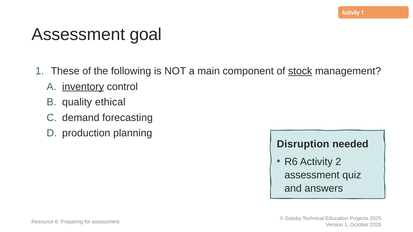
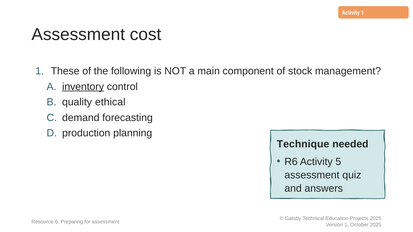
goal: goal -> cost (146, 35)
stock underline: present -> none (300, 71)
Disruption: Disruption -> Technique (303, 144)
2: 2 -> 5 (338, 162)
